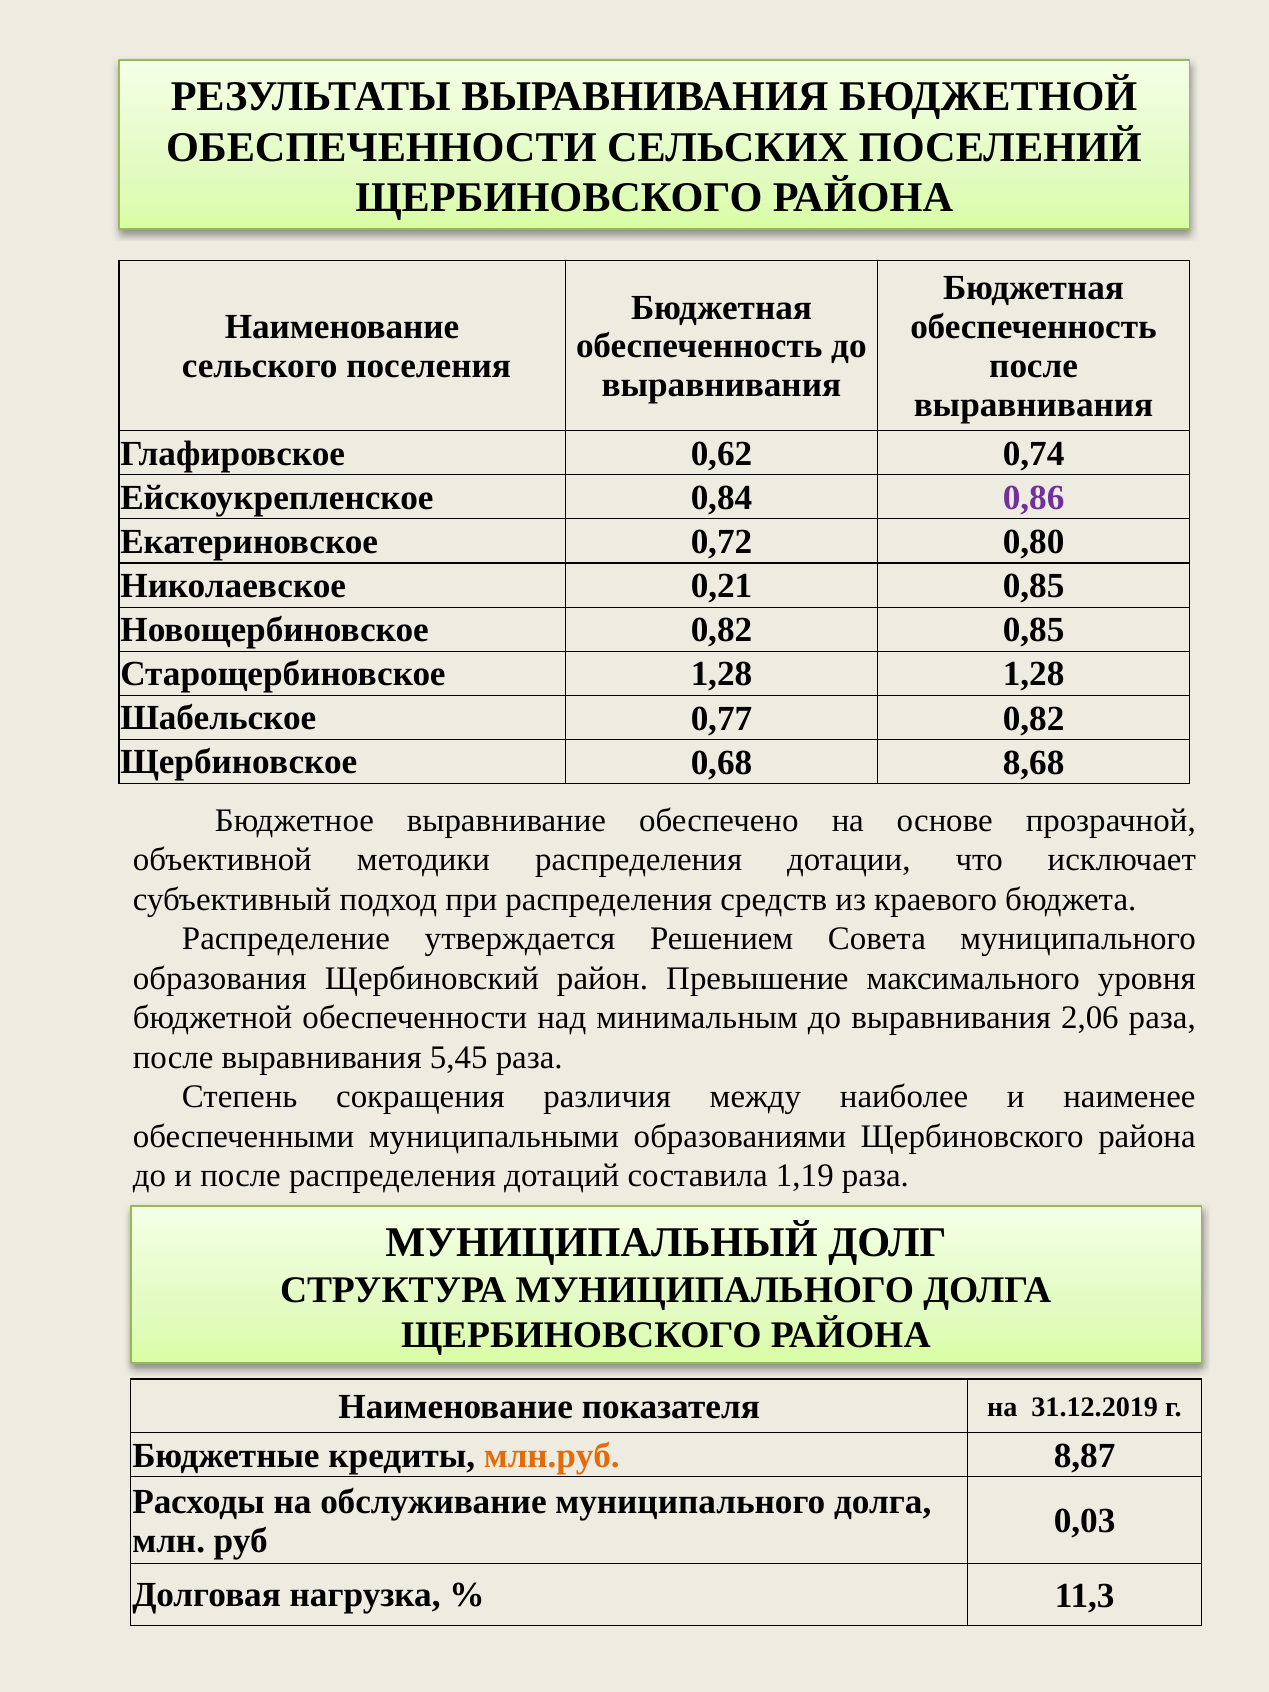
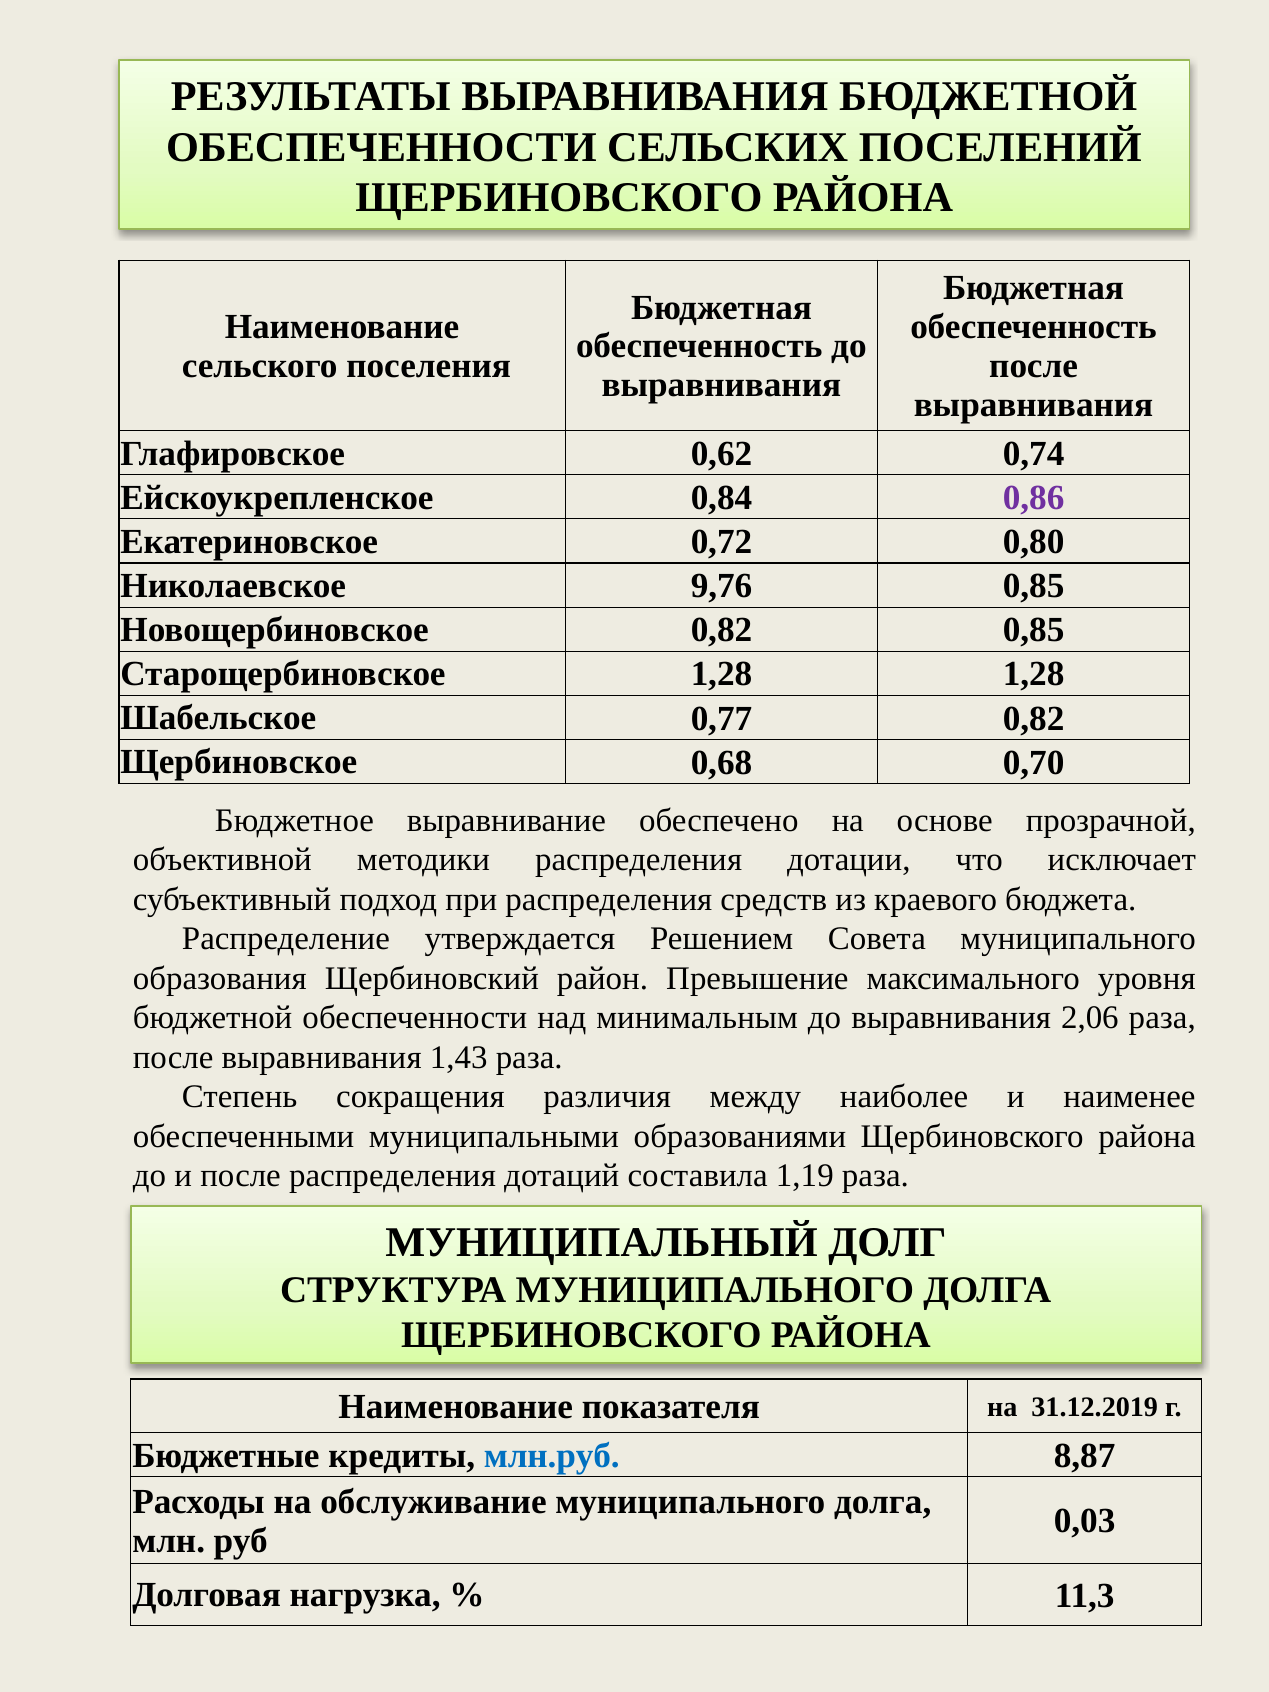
0,21: 0,21 -> 9,76 (722, 586)
8,68: 8,68 -> 0,70 (1034, 763)
5,45: 5,45 -> 1,43 (459, 1057)
млн.руб colour: orange -> blue (552, 1456)
